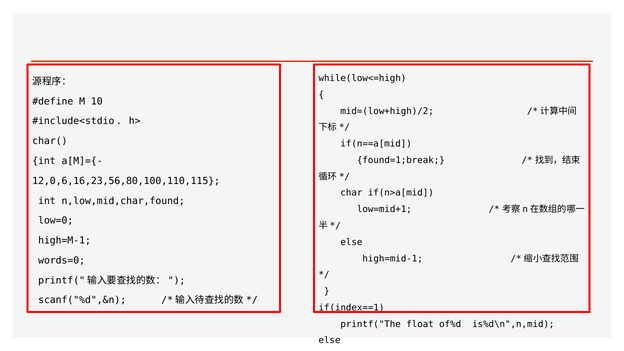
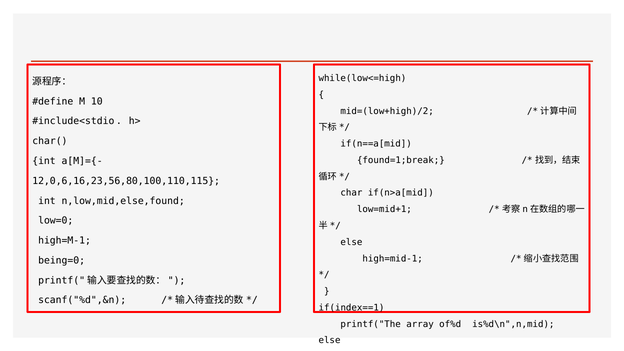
n,low,mid,char,found: n,low,mid,char,found -> n,low,mid,else,found (123, 201)
words=0: words=0 -> being=0 (62, 260)
float: float -> array (420, 324)
